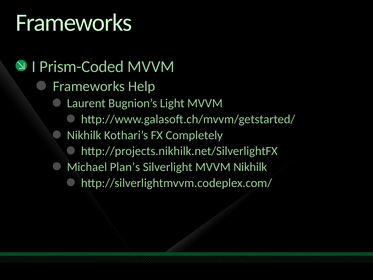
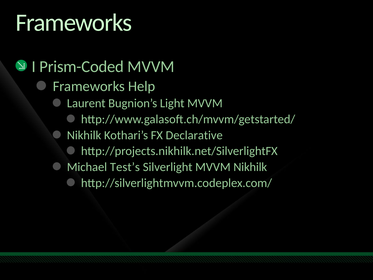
Completely: Completely -> Declarative (194, 135)
Plan’s: Plan’s -> Test’s (125, 167)
